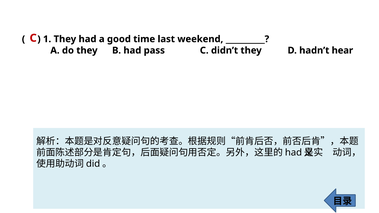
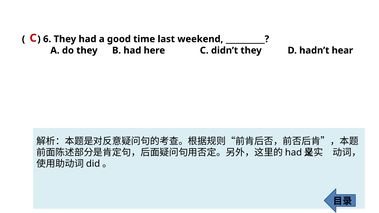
1: 1 -> 6 (47, 39)
pass: pass -> here (154, 50)
